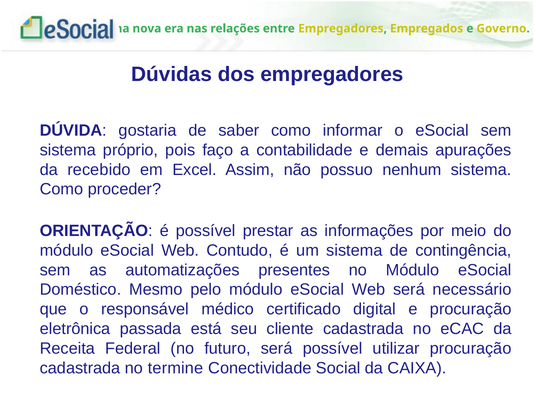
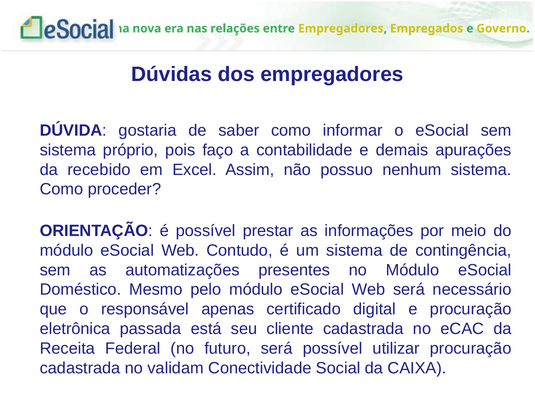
médico: médico -> apenas (228, 309)
termine: termine -> validam (176, 368)
